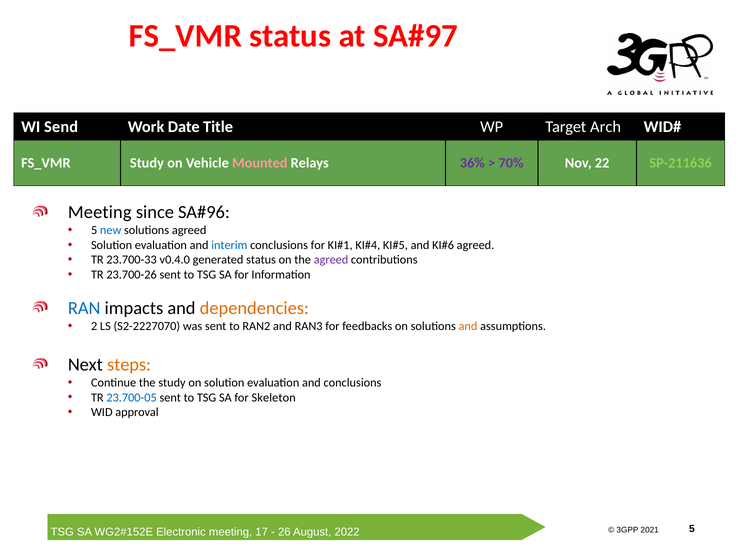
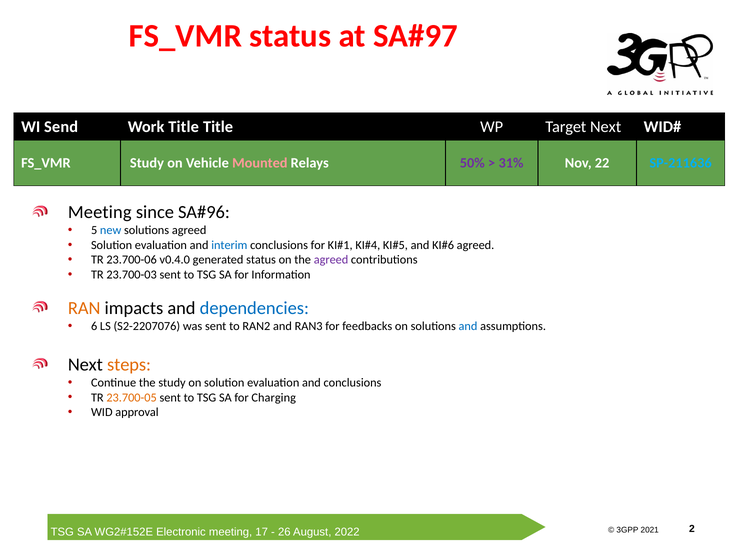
Work Date: Date -> Title (184, 127)
Target Arch: Arch -> Next (606, 127)
36%: 36% -> 50% (472, 163)
70%: 70% -> 31% (511, 163)
SP-211636 colour: light green -> light blue (681, 163)
23.700-33: 23.700-33 -> 23.700-06 (132, 260)
23.700-26: 23.700-26 -> 23.700-03 (132, 275)
RAN colour: blue -> orange (84, 309)
dependencies colour: orange -> blue (254, 309)
2: 2 -> 6 (94, 327)
S2-2227070: S2-2227070 -> S2-2207076 (147, 327)
and colour: orange -> blue (468, 327)
23.700-05 colour: blue -> orange (132, 398)
Skeleton: Skeleton -> Charging (274, 398)
5: 5 -> 2 (692, 529)
